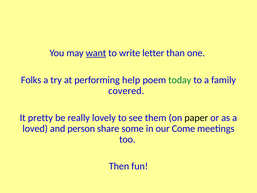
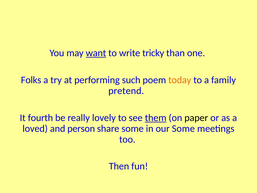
letter: letter -> tricky (153, 53)
help: help -> such (131, 80)
today colour: green -> orange (180, 80)
covered: covered -> pretend (126, 91)
pretty: pretty -> fourth (40, 118)
them underline: none -> present (156, 118)
our Come: Come -> Some (183, 128)
